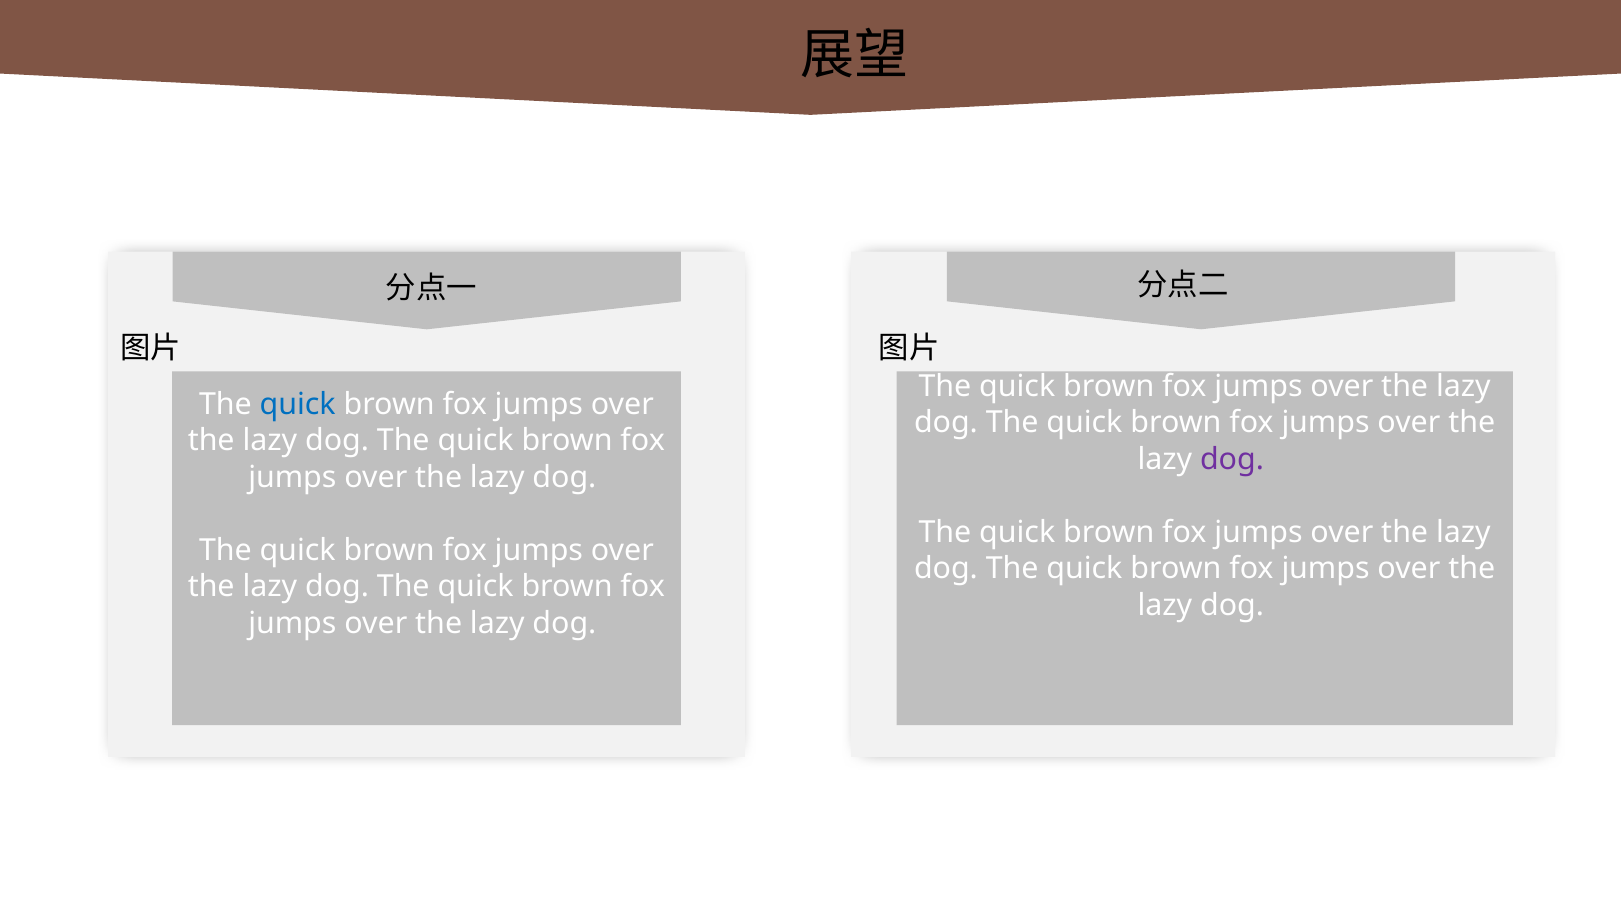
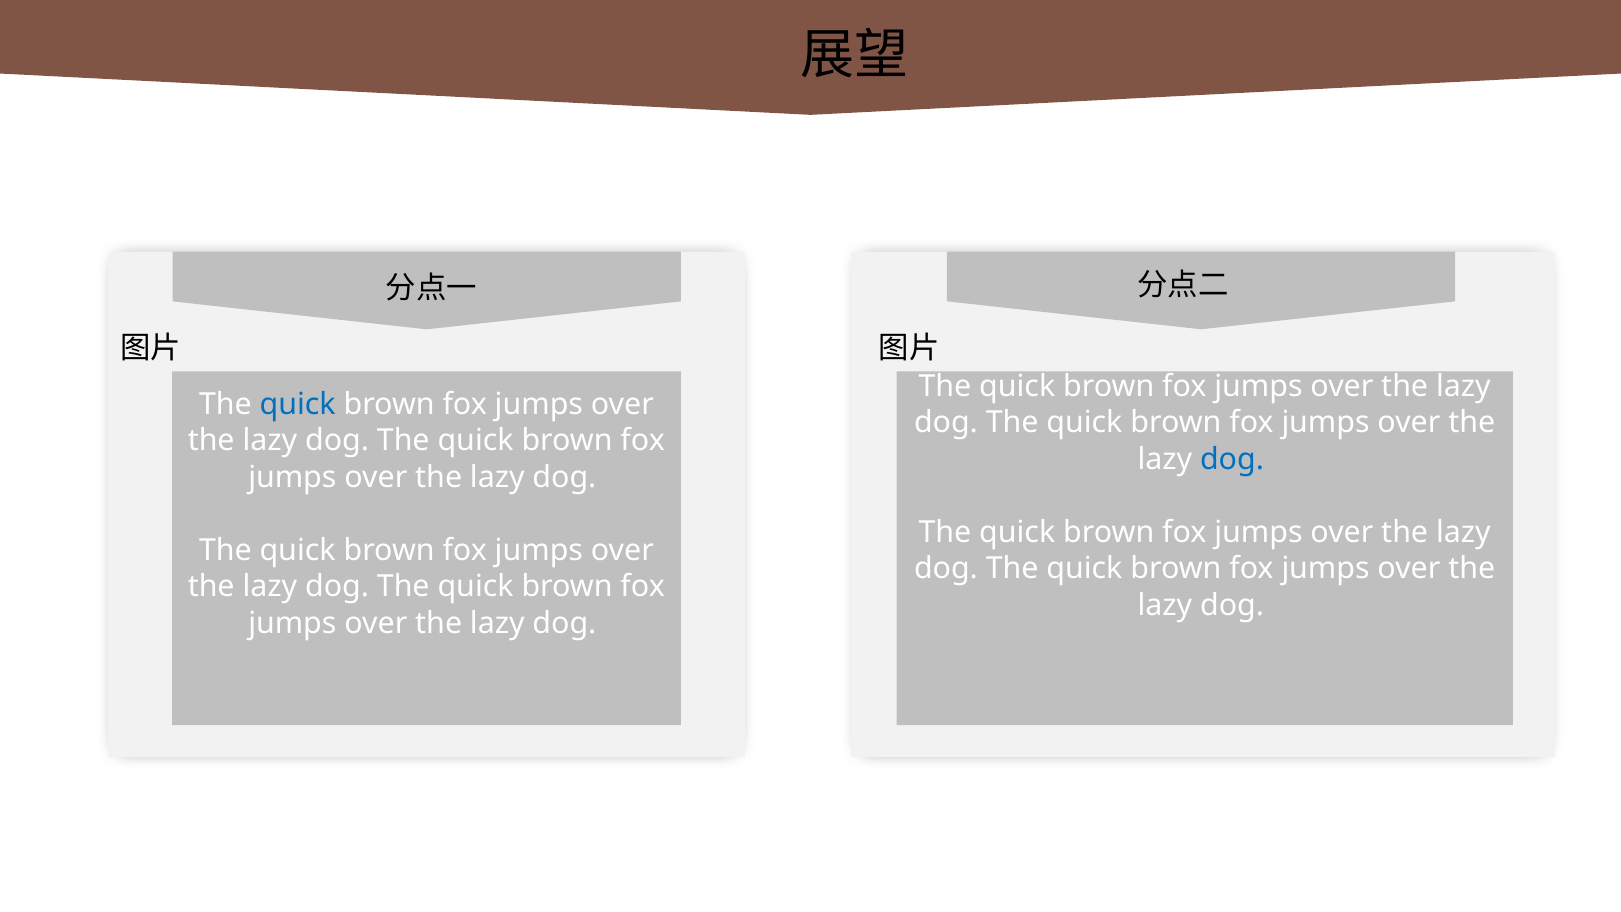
dog colour: purple -> blue (1232, 459)
